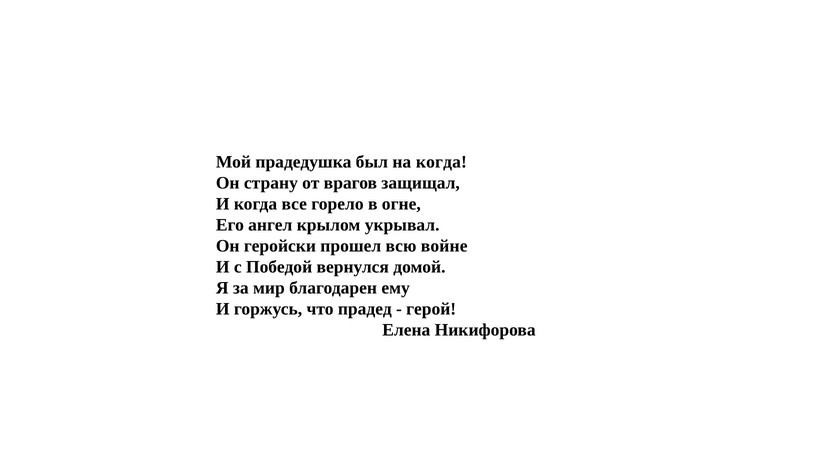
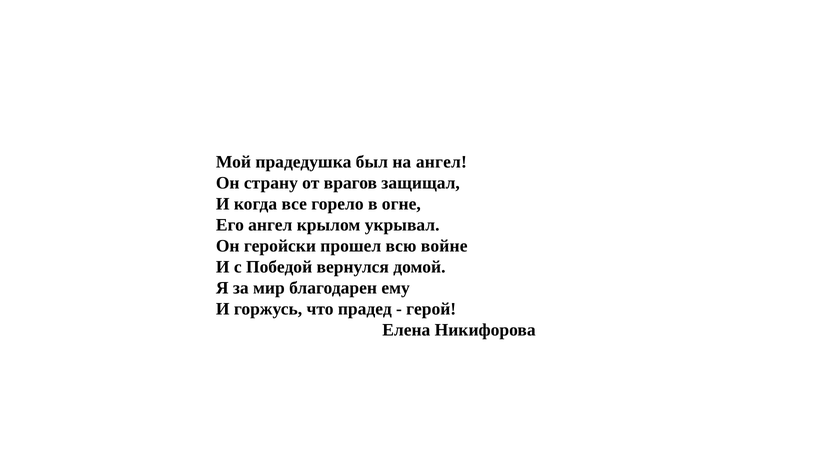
на когда: когда -> ангел (441, 162)
